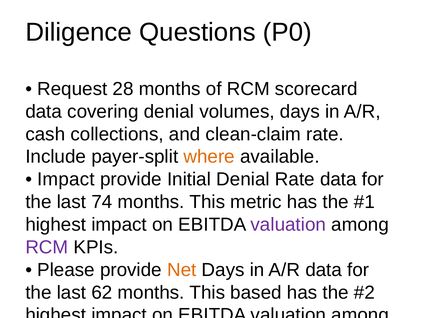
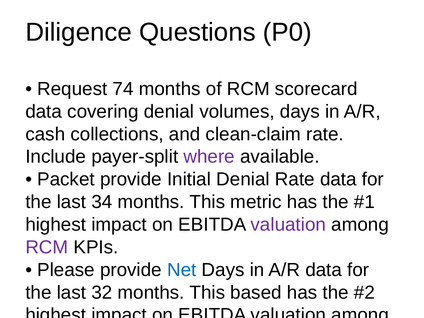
28: 28 -> 74 (123, 89)
where colour: orange -> purple (209, 157)
Impact: Impact -> Packet (66, 179)
74: 74 -> 34 (102, 202)
Net colour: orange -> blue (182, 270)
62: 62 -> 32 (102, 292)
